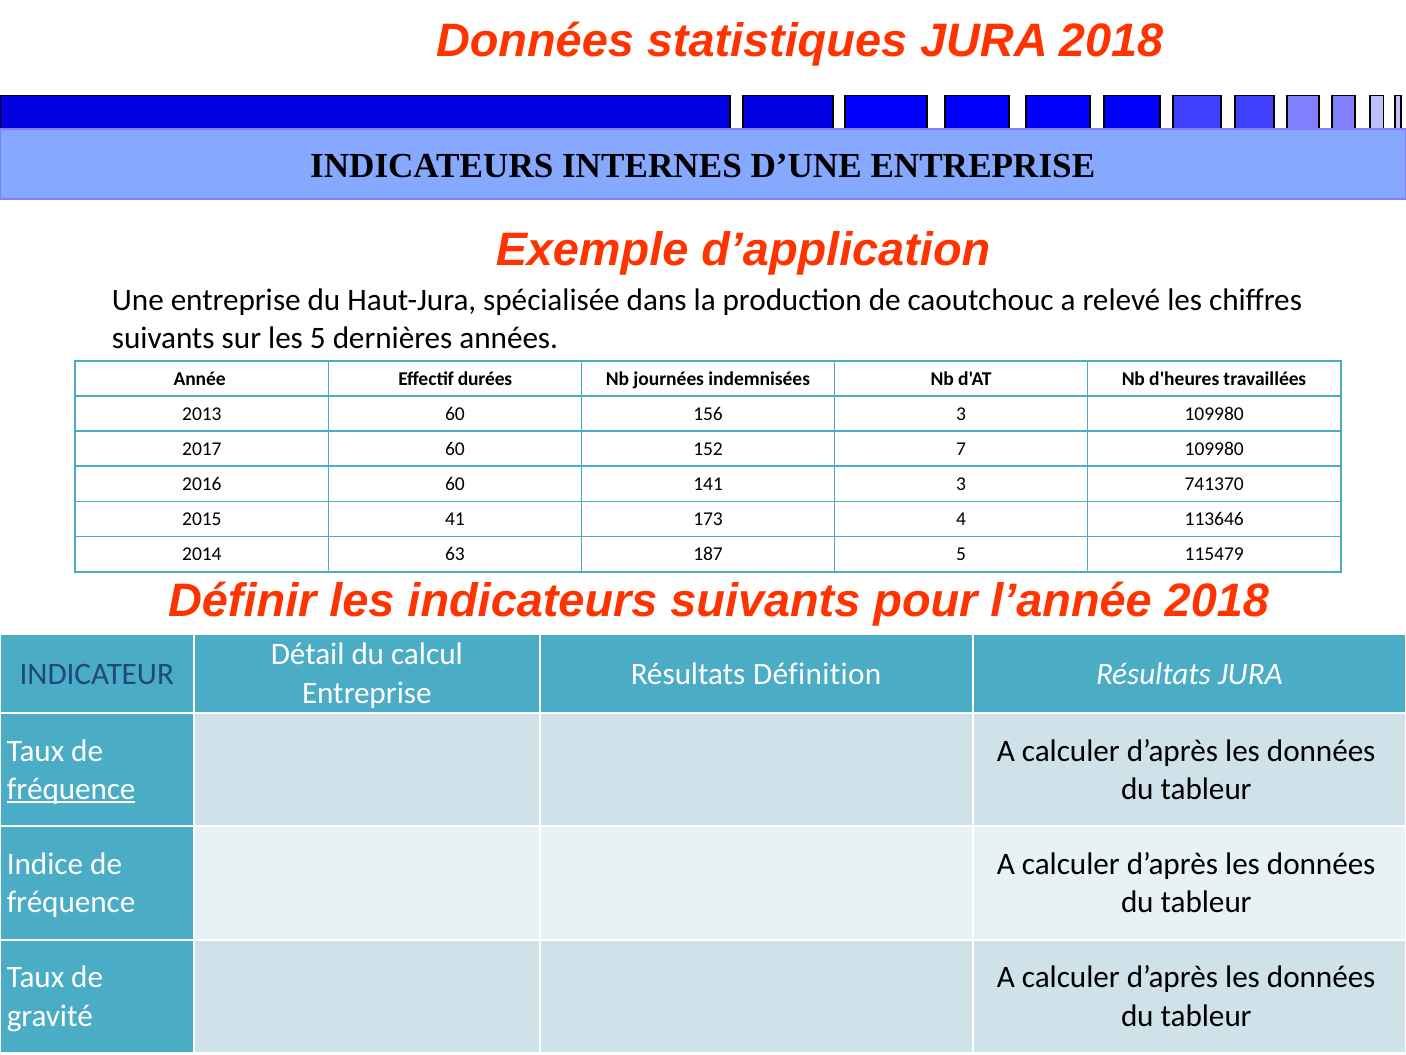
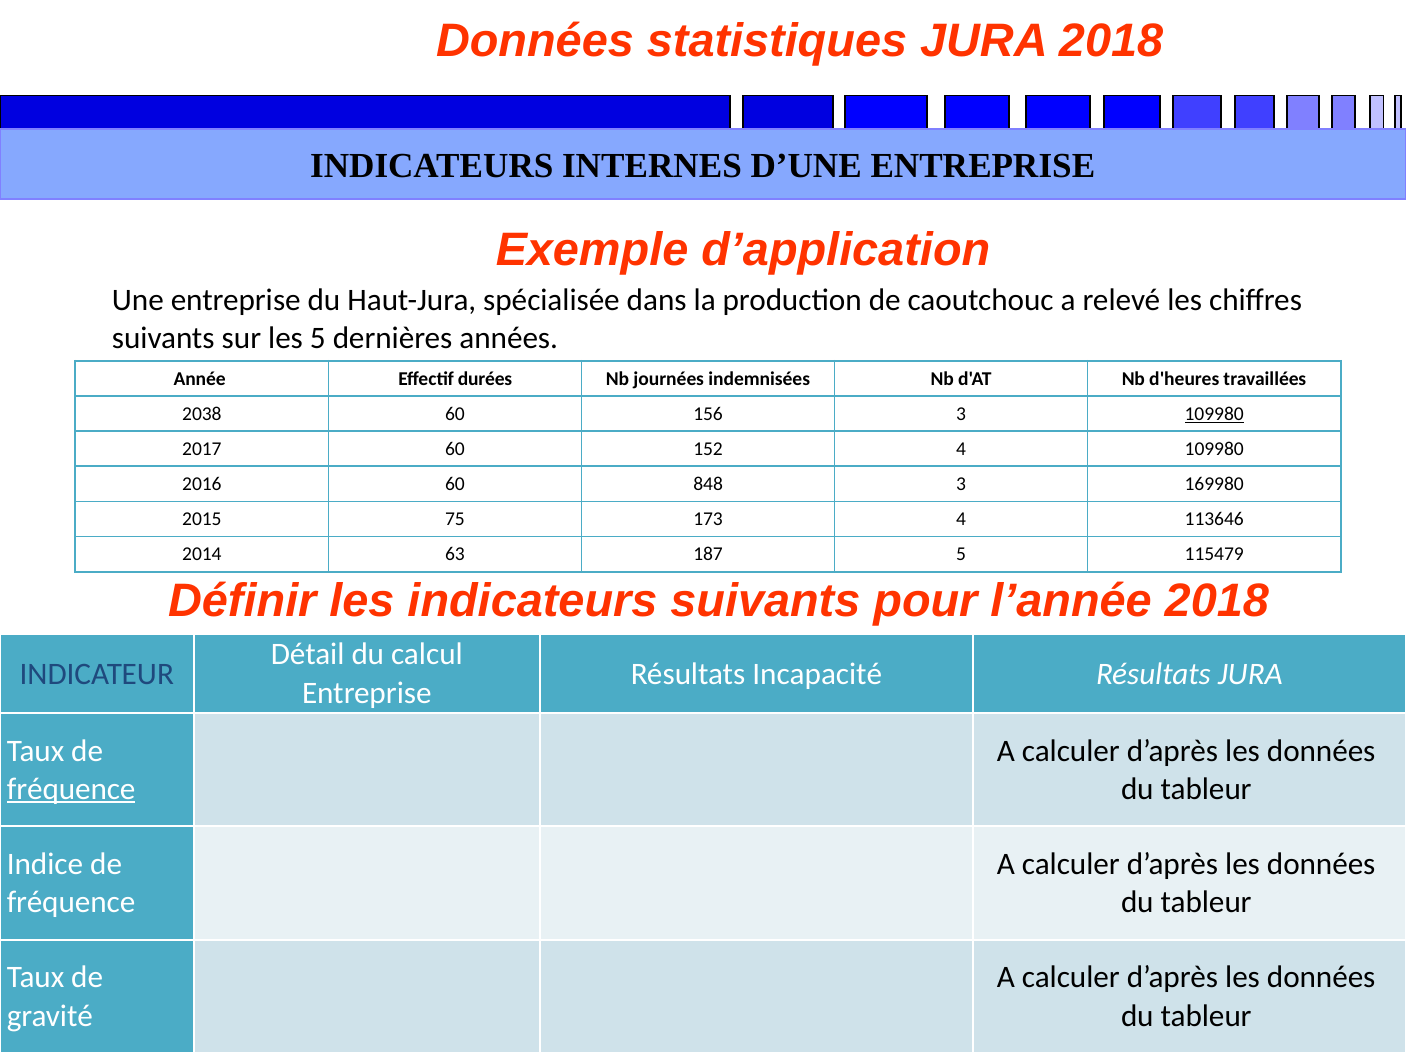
2013: 2013 -> 2038 (202, 414)
109980 underline: none -> present (1214, 414)
152 7: 7 -> 4 (961, 449)
141: 141 -> 848 (708, 484)
741370: 741370 -> 169980 (1214, 484)
41: 41 -> 75 (455, 519)
Définition: Définition -> Incapacité (817, 673)
